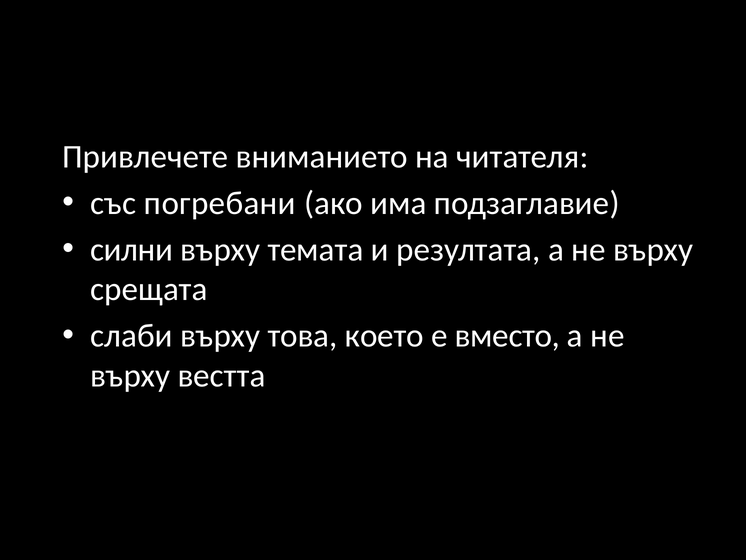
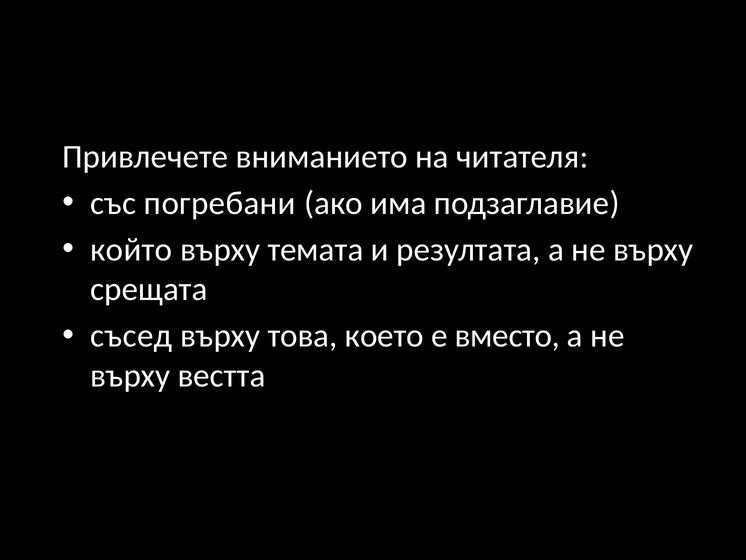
силни: силни -> който (131, 249)
слаби: слаби -> съсед (131, 336)
